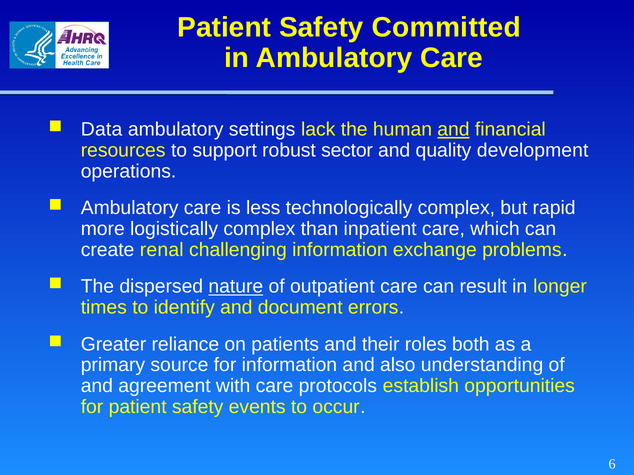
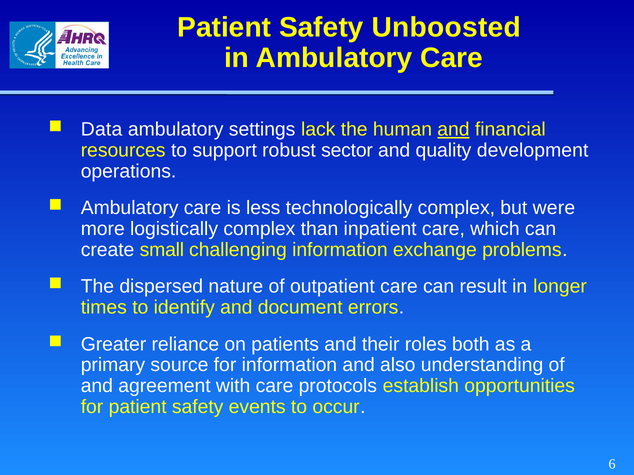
Committed: Committed -> Unboosted (446, 28)
rapid: rapid -> were (554, 208)
renal: renal -> small (162, 250)
nature underline: present -> none (236, 287)
